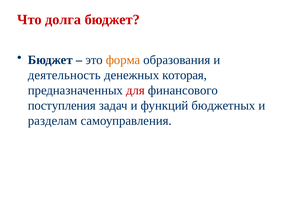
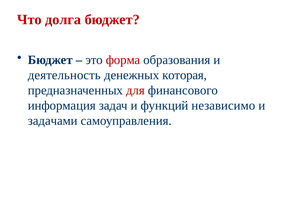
форма colour: orange -> red (123, 60)
поступления: поступления -> информация (62, 106)
бюджетных: бюджетных -> независимо (223, 106)
разделам: разделам -> задачами (53, 121)
